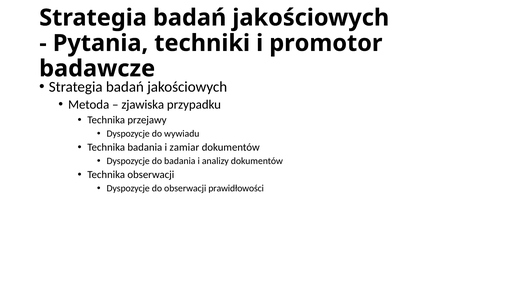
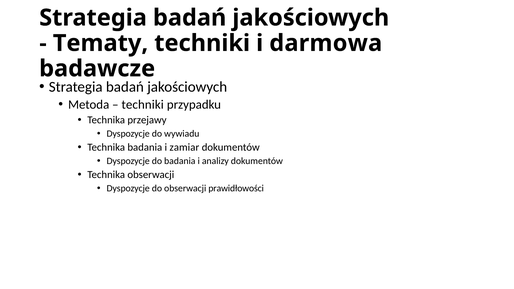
Pytania: Pytania -> Tematy (100, 43)
promotor: promotor -> darmowa (326, 43)
zjawiska: zjawiska -> techniki (143, 105)
